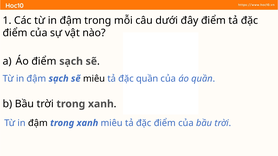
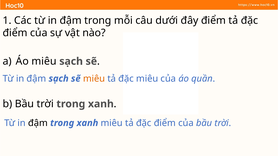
Áo điểm: điểm -> miêu (44, 61)
miêu colour: black -> orange (94, 79)
đặc quần: quần -> miêu (147, 79)
